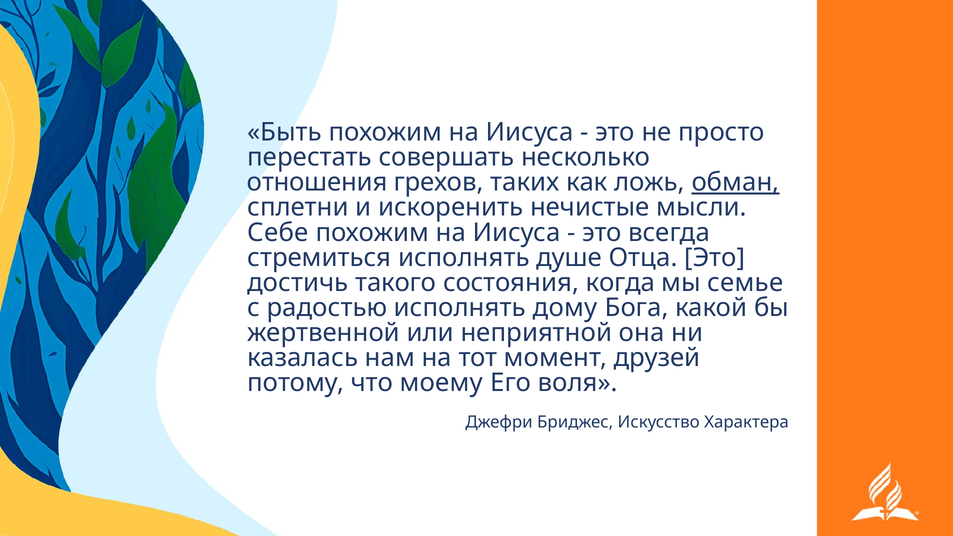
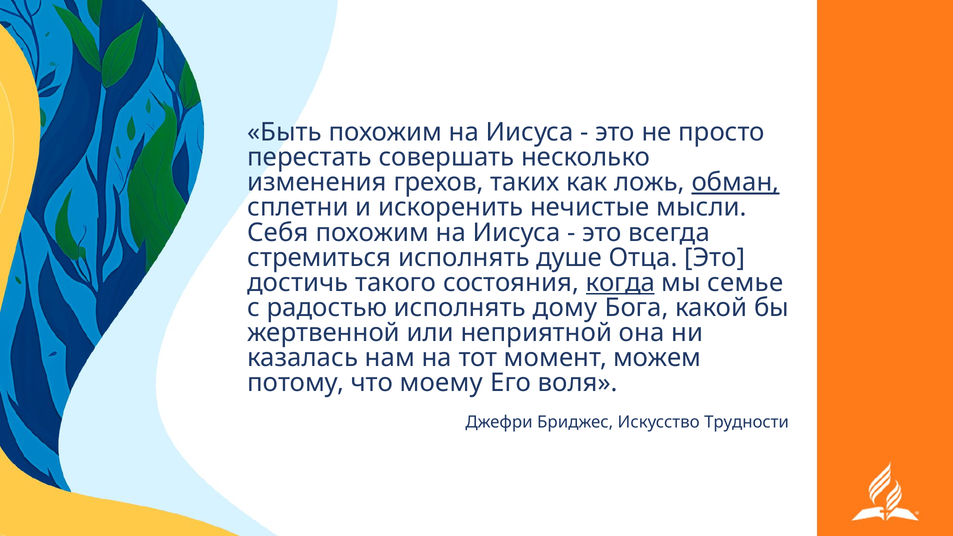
отношения: отношения -> изменения (317, 182)
Себе: Себе -> Себя (278, 233)
когда underline: none -> present (620, 283)
друзей: друзей -> можем (657, 358)
Характера: Характера -> Трудности (747, 422)
